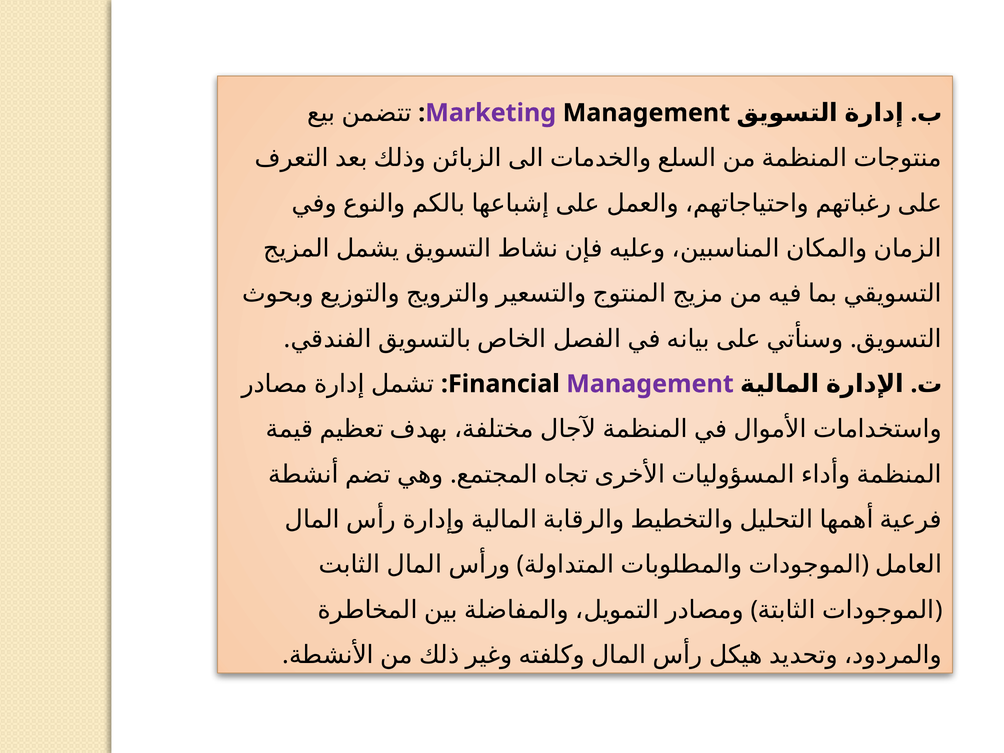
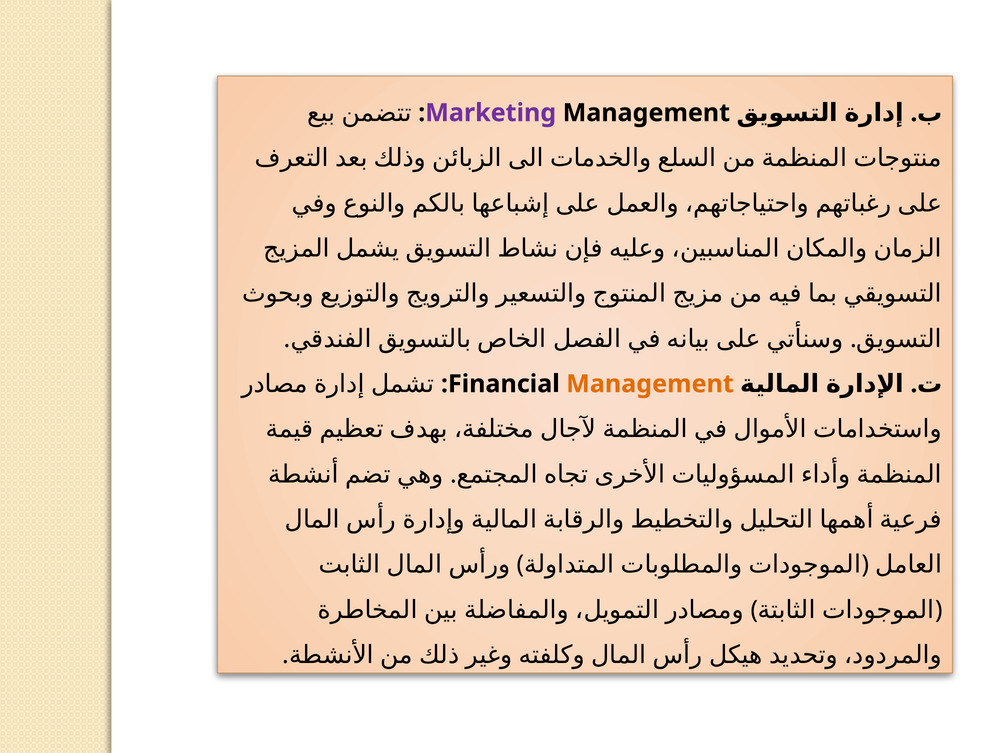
Management colour: purple -> orange (650, 384)
